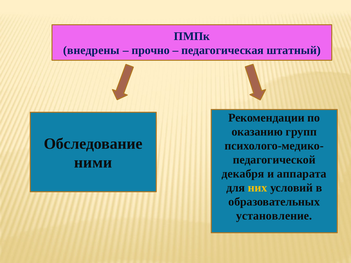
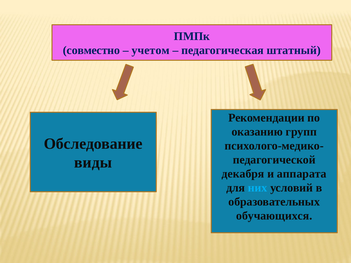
внедрены: внедрены -> совместно (91, 50)
прочно: прочно -> учетом (151, 50)
ними: ними -> виды (93, 163)
них colour: yellow -> light blue (258, 188)
установление: установление -> обучающихся (274, 216)
